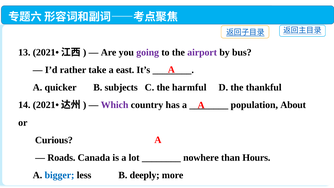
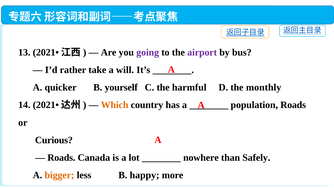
east: east -> will (125, 70)
subjects: subjects -> yourself (121, 87)
thankful: thankful -> monthly (264, 87)
Which colour: purple -> orange (115, 105)
population About: About -> Roads (293, 105)
Hours: Hours -> Safely (256, 158)
bigger colour: blue -> orange (59, 175)
deeply: deeply -> happy (145, 175)
